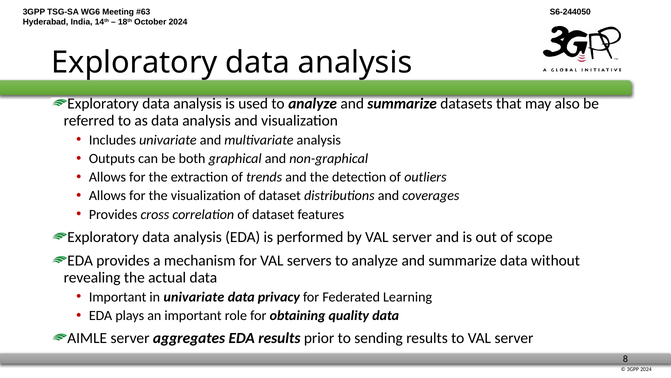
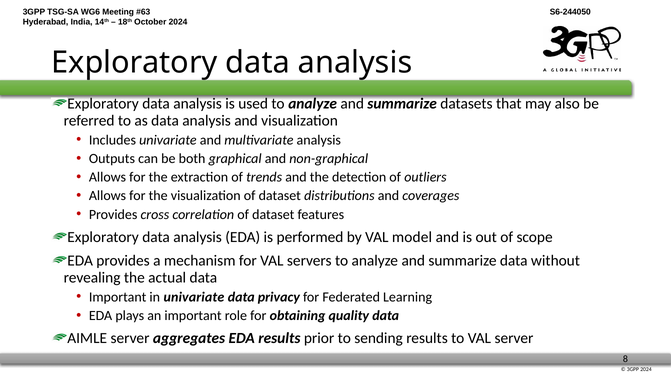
by VAL server: server -> model (412, 237)
